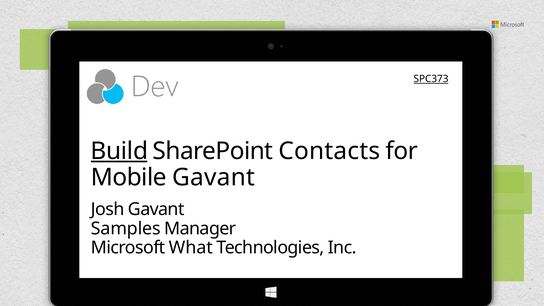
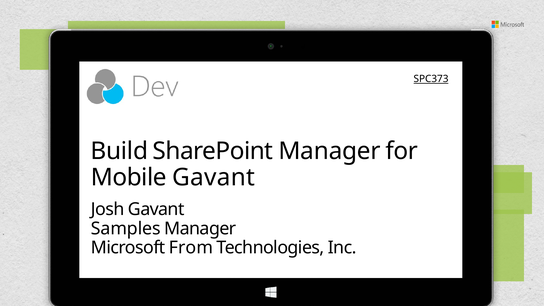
Build underline: present -> none (119, 151)
SharePoint Contacts: Contacts -> Manager (329, 151)
What: What -> From (191, 248)
